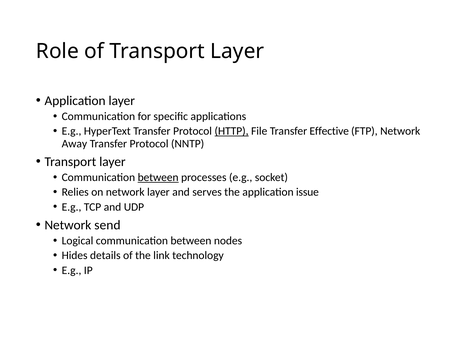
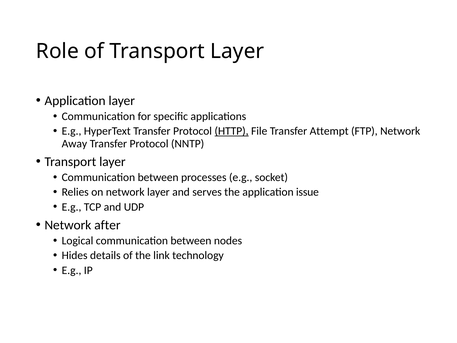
Effective: Effective -> Attempt (329, 131)
between underline: present -> none (158, 177)
send: send -> after (107, 225)
